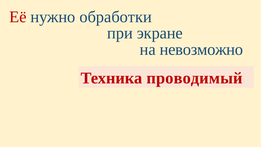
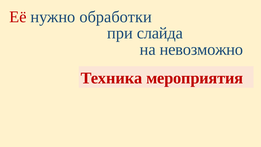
экране: экране -> слайда (160, 33)
проводимый: проводимый -> мероприятия (195, 78)
